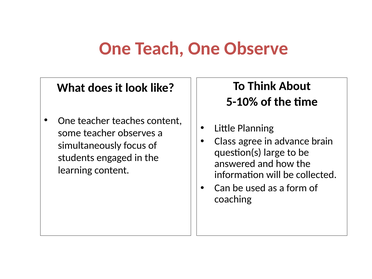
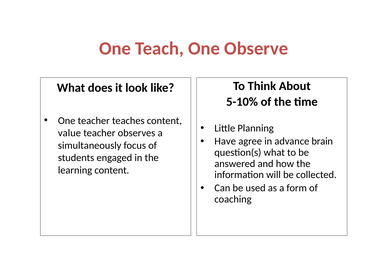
some: some -> value (69, 133)
Class: Class -> Have (225, 141)
question(s large: large -> what (274, 152)
